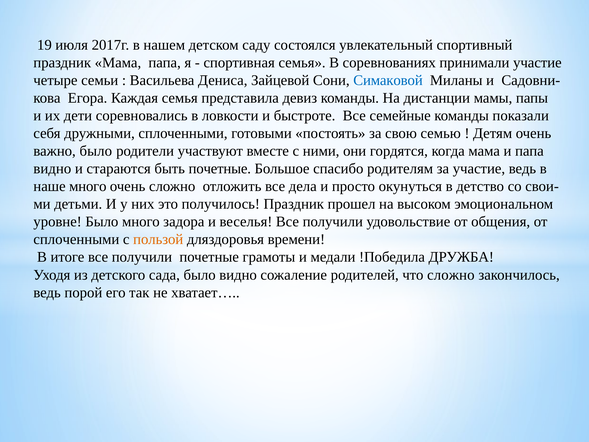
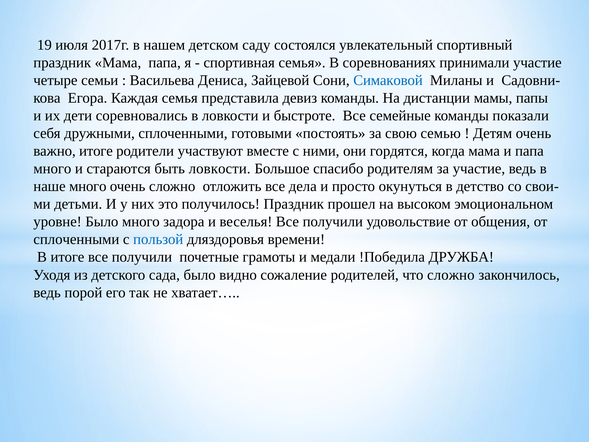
важно было: было -> итоге (96, 151)
видно: видно -> много (52, 169)
быть почетные: почетные -> ловкости (220, 169)
пользой colour: orange -> blue (158, 239)
